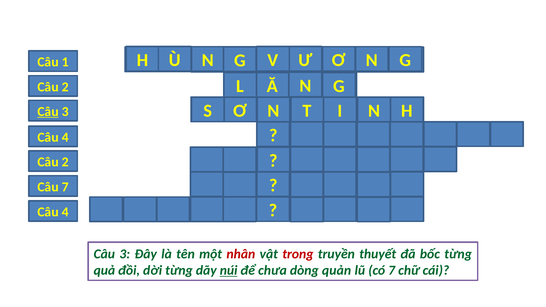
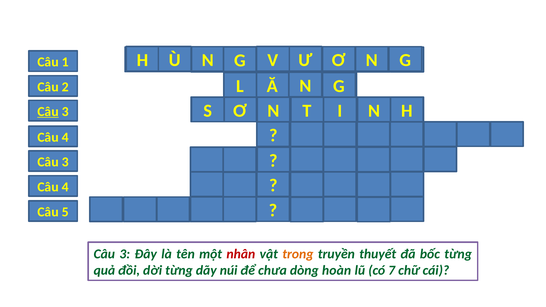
2: 2 -> 3 (65, 162)
7: 7 -> 4 (65, 187)
4: 4 -> 5 (65, 212)
trong colour: red -> orange (298, 254)
núi underline: present -> none (229, 271)
quản: quản -> hoàn (337, 271)
